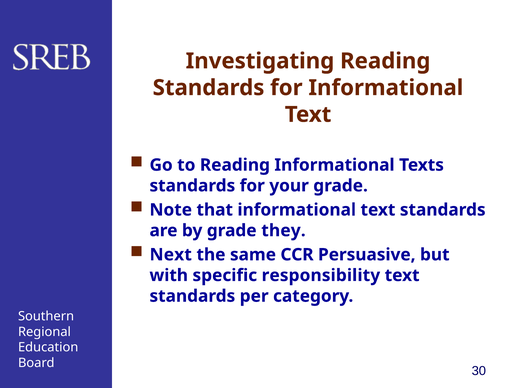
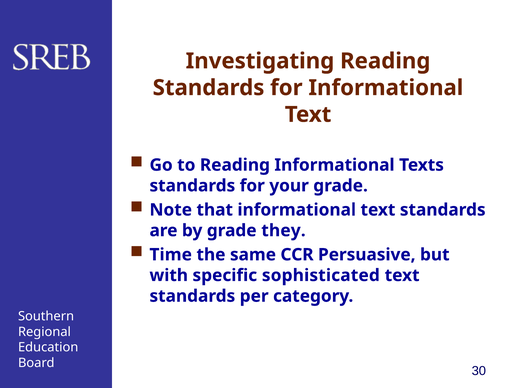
Next: Next -> Time (171, 255)
responsibility: responsibility -> sophisticated (321, 275)
